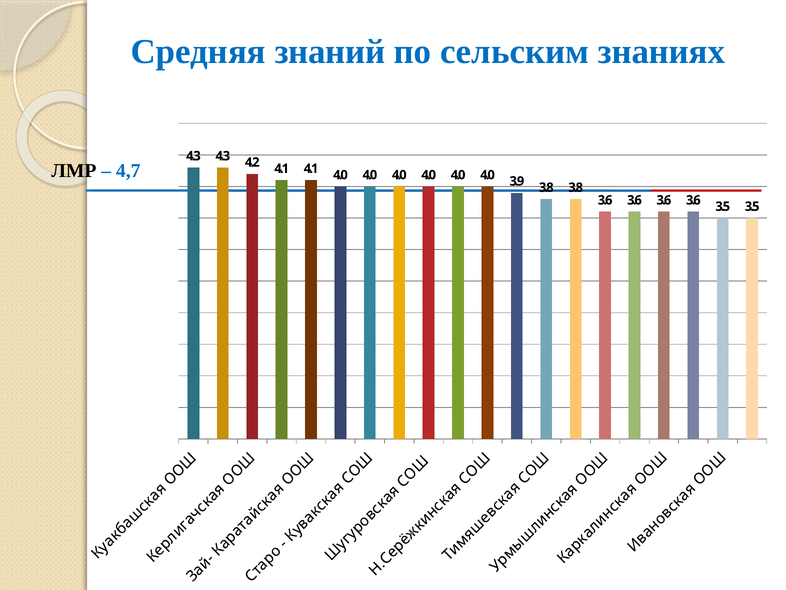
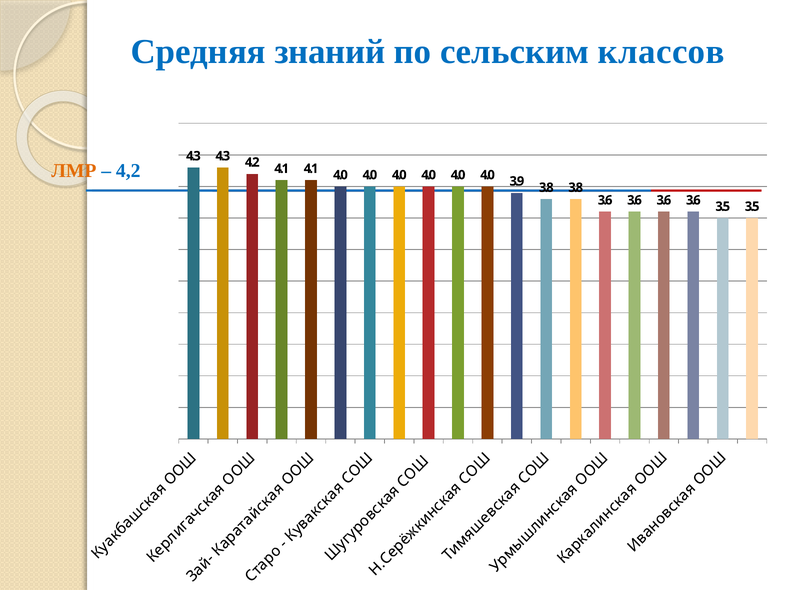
знаниях: знаниях -> классов (661, 52)
ЛМР colour: black -> orange (74, 171)
4,7: 4,7 -> 4,2 (128, 171)
